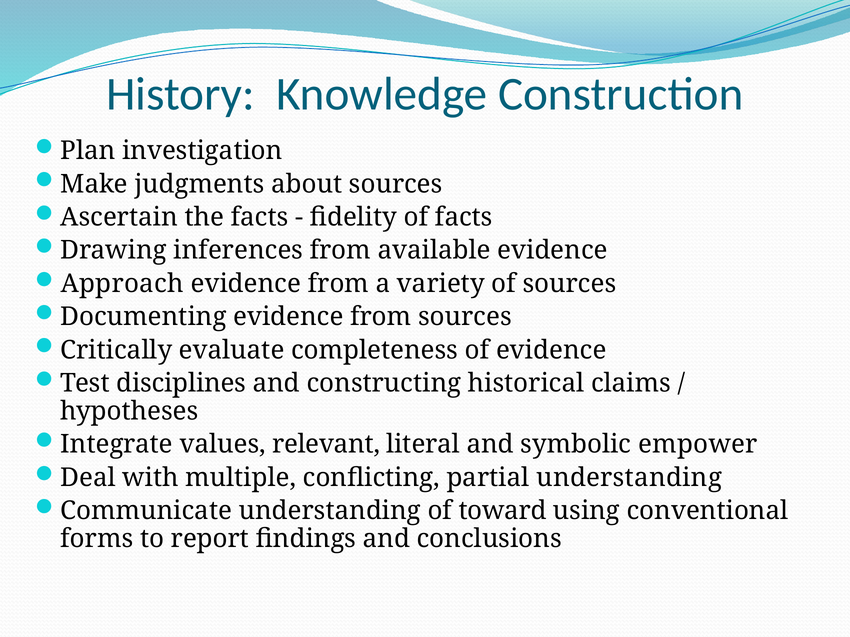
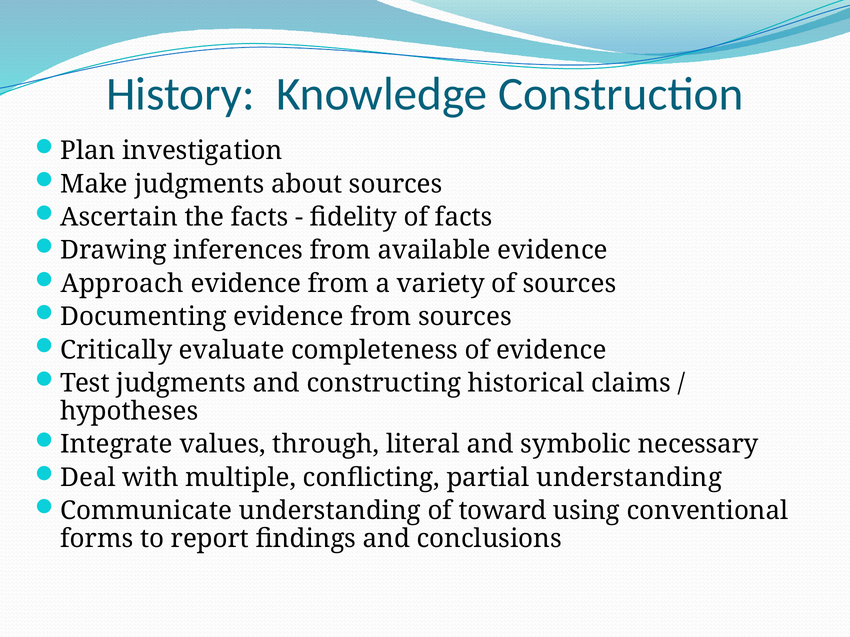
Test disciplines: disciplines -> judgments (181, 383)
relevant: relevant -> through (326, 445)
empower: empower -> necessary (698, 445)
